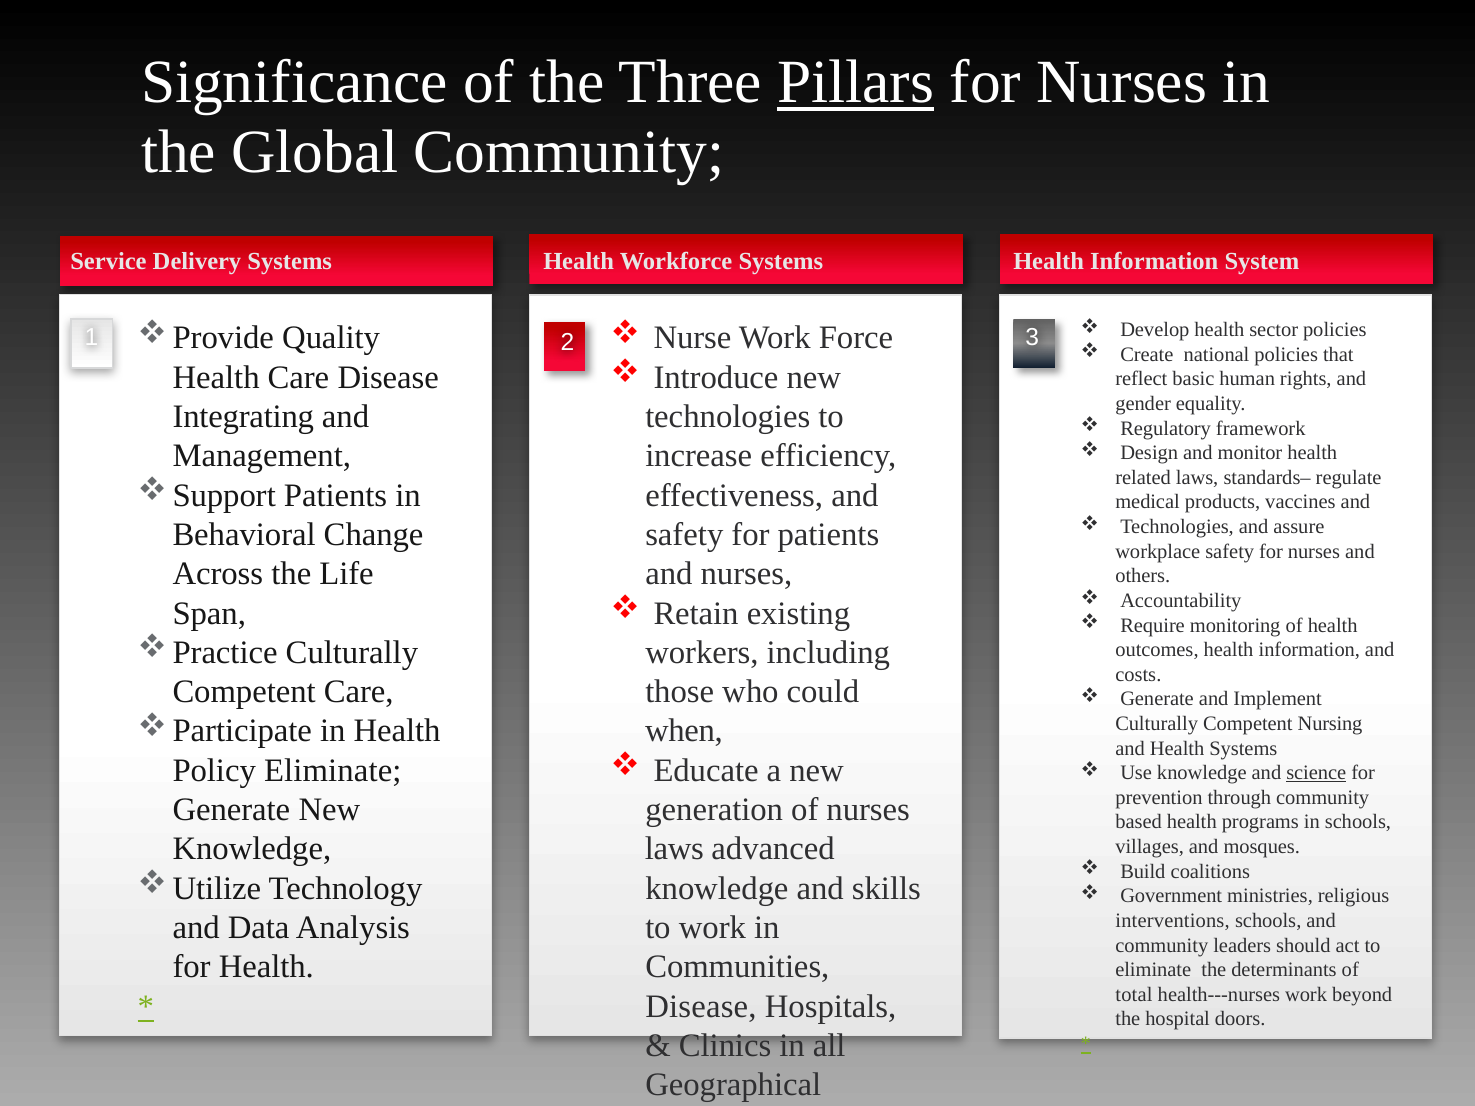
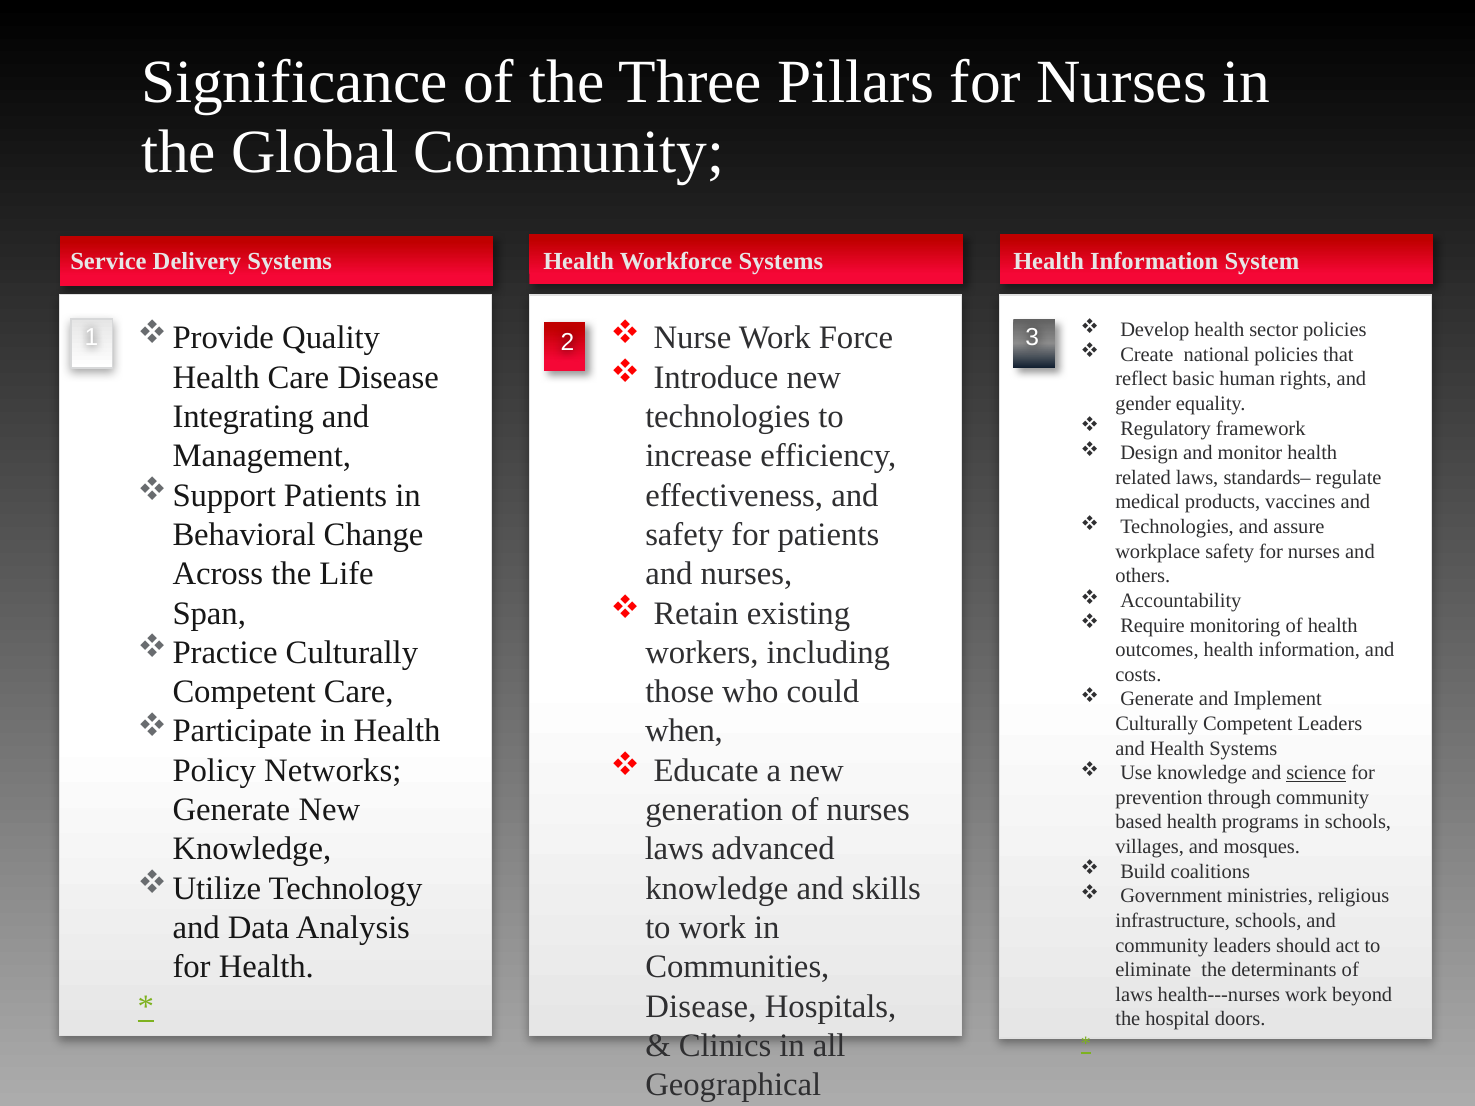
Pillars underline: present -> none (856, 83)
Competent Nursing: Nursing -> Leaders (1330, 724)
Policy Eliminate: Eliminate -> Networks (333, 771)
interventions: interventions -> infrastructure (1173, 921)
total: total -> laws (1134, 995)
